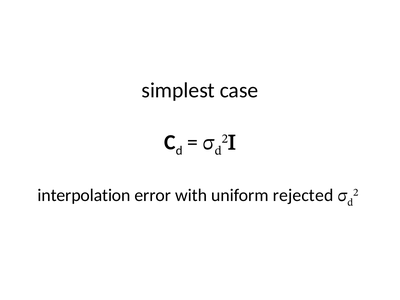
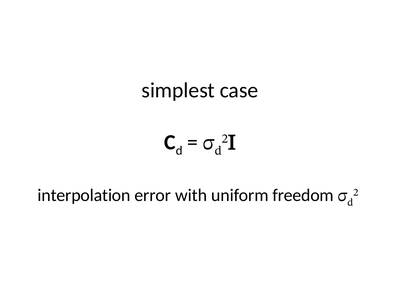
rejected: rejected -> freedom (303, 195)
